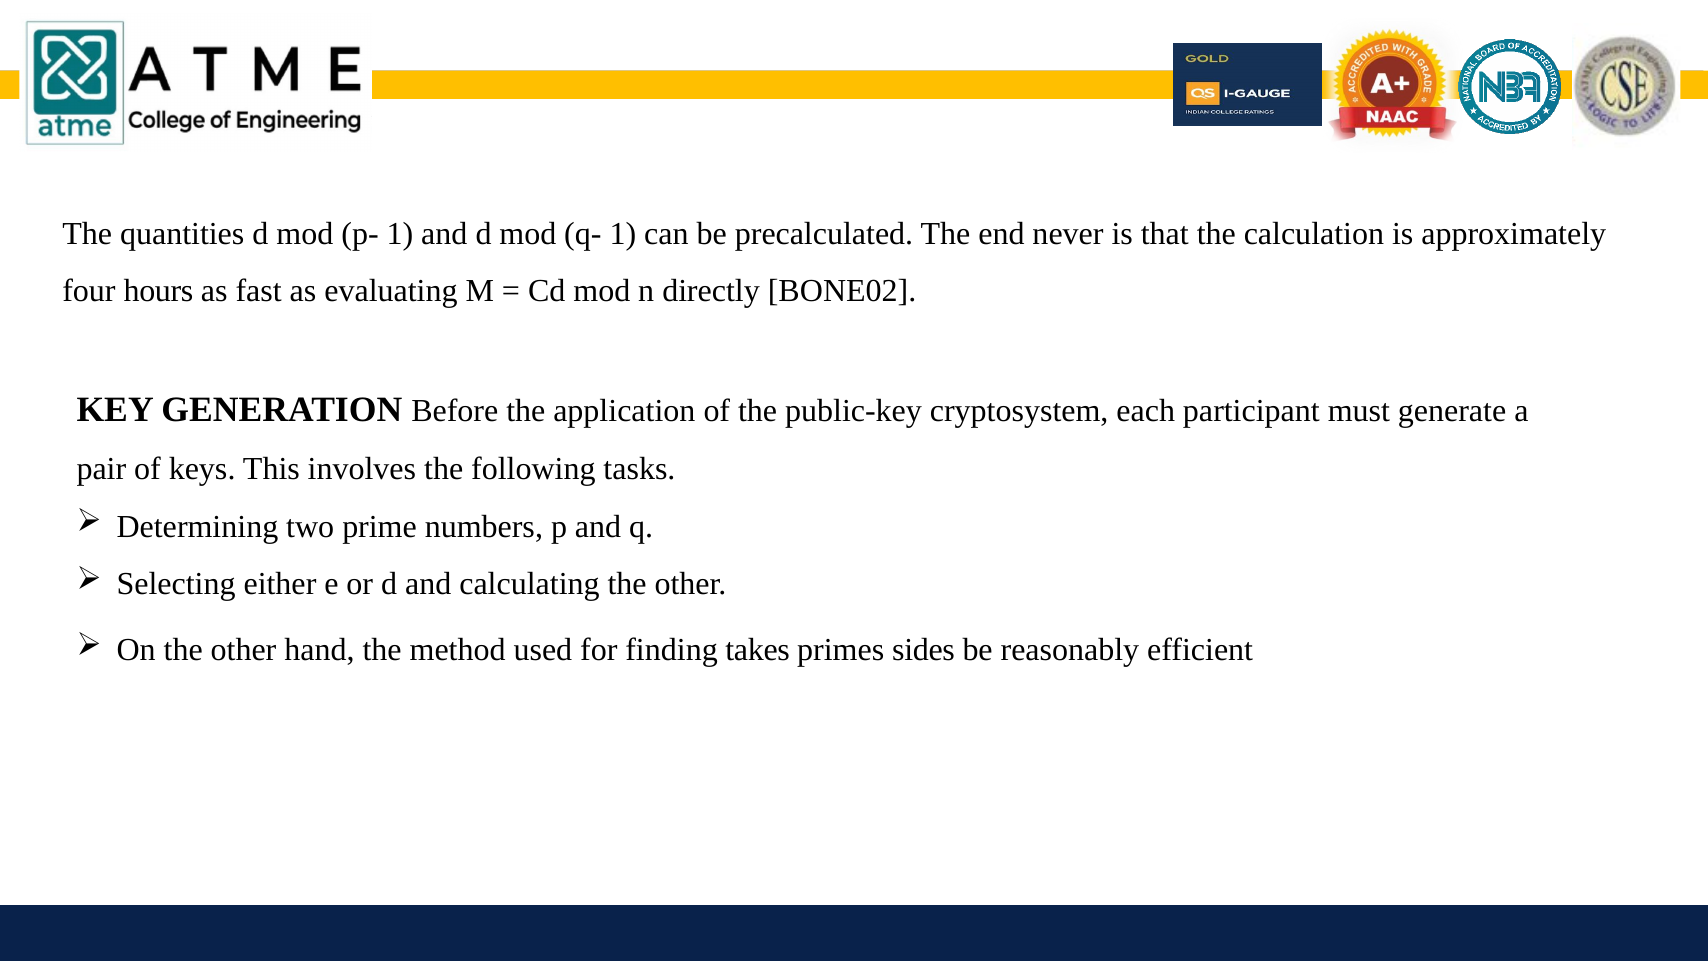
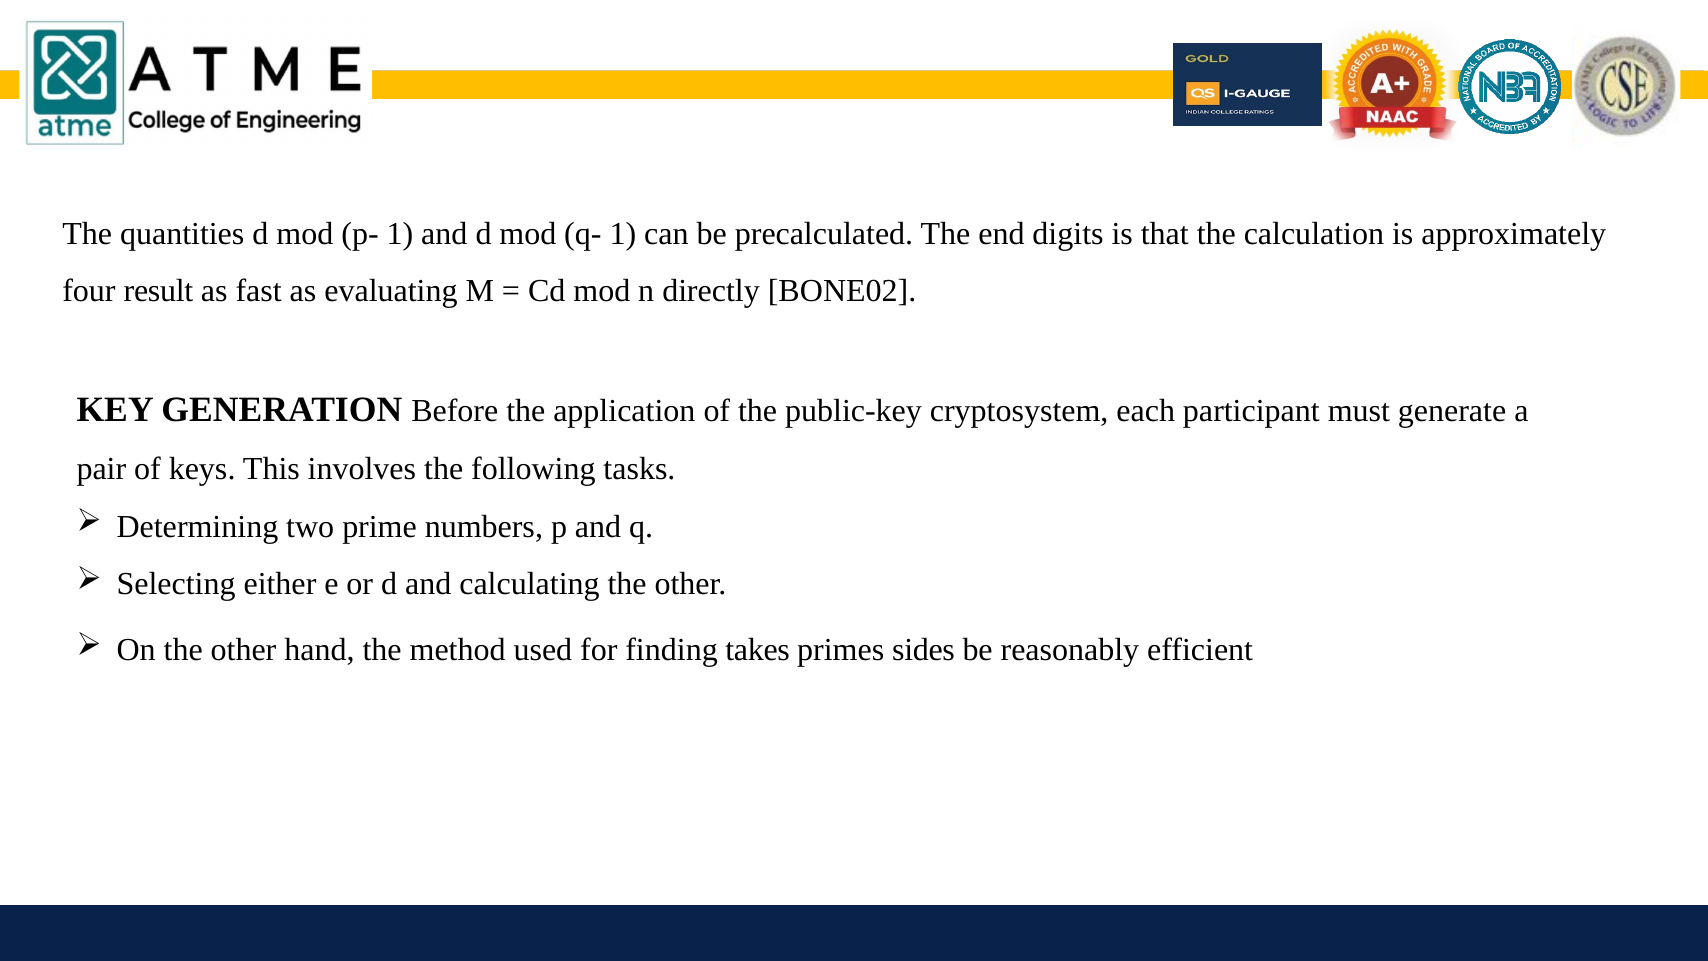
never: never -> digits (1068, 234)
hours: hours -> result (158, 291)
